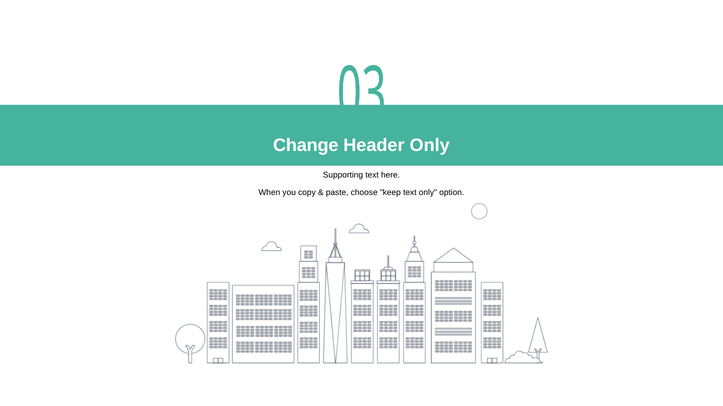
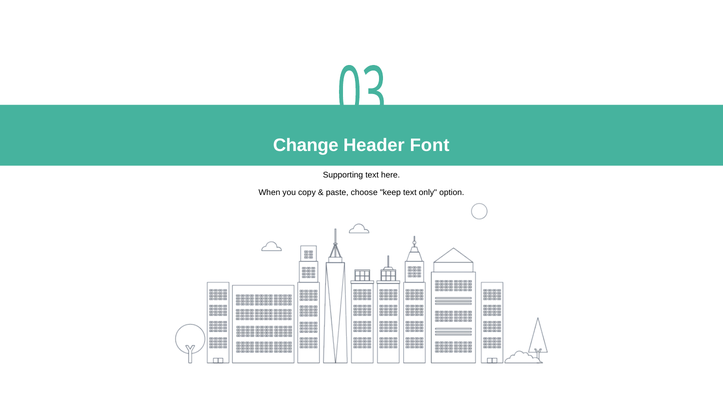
Header Only: Only -> Font (430, 145)
